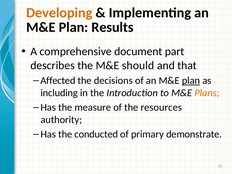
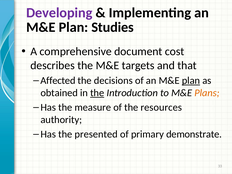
Developing colour: orange -> purple (59, 13)
Results: Results -> Studies (113, 27)
part: part -> cost (175, 51)
should: should -> targets (138, 65)
including: including -> obtained (59, 93)
the underline: none -> present (97, 93)
conducted: conducted -> presented (96, 134)
